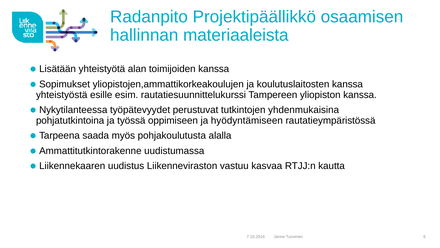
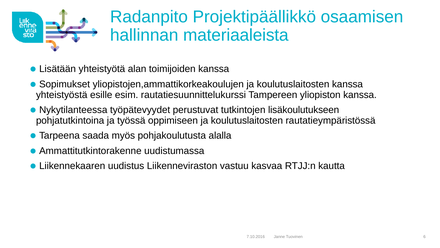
yhdenmukaisina: yhdenmukaisina -> lisäkoulutukseen (304, 110)
oppimiseen ja hyödyntämiseen: hyödyntämiseen -> koulutuslaitosten (247, 120)
